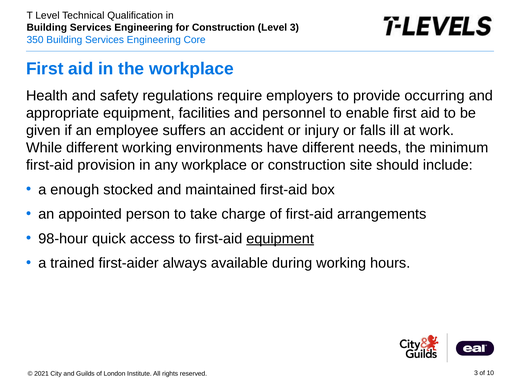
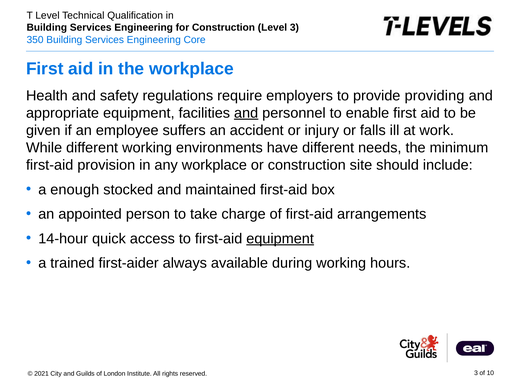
occurring: occurring -> providing (434, 96)
and underline: none -> present (246, 113)
98-hour: 98-hour -> 14-hour (63, 239)
